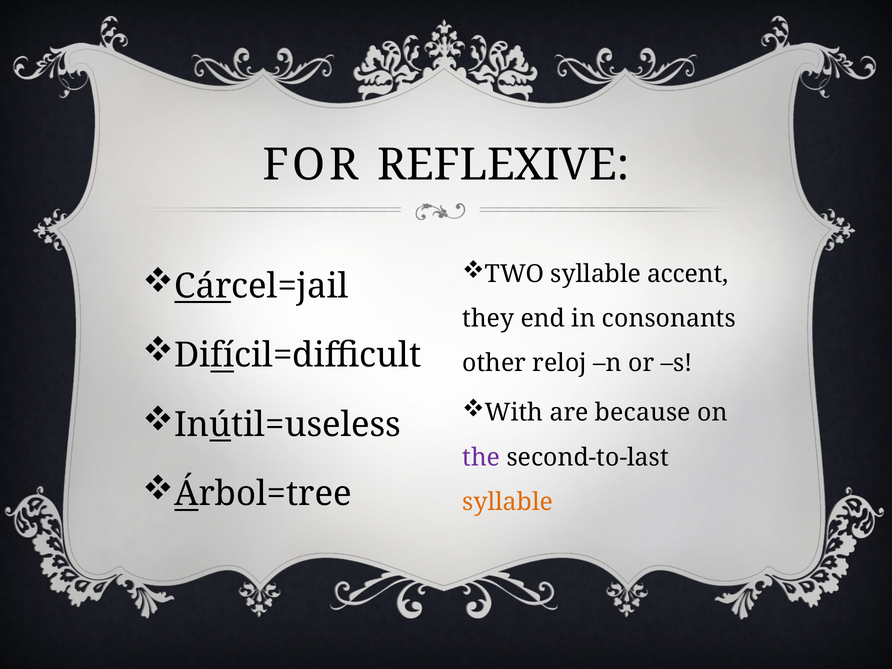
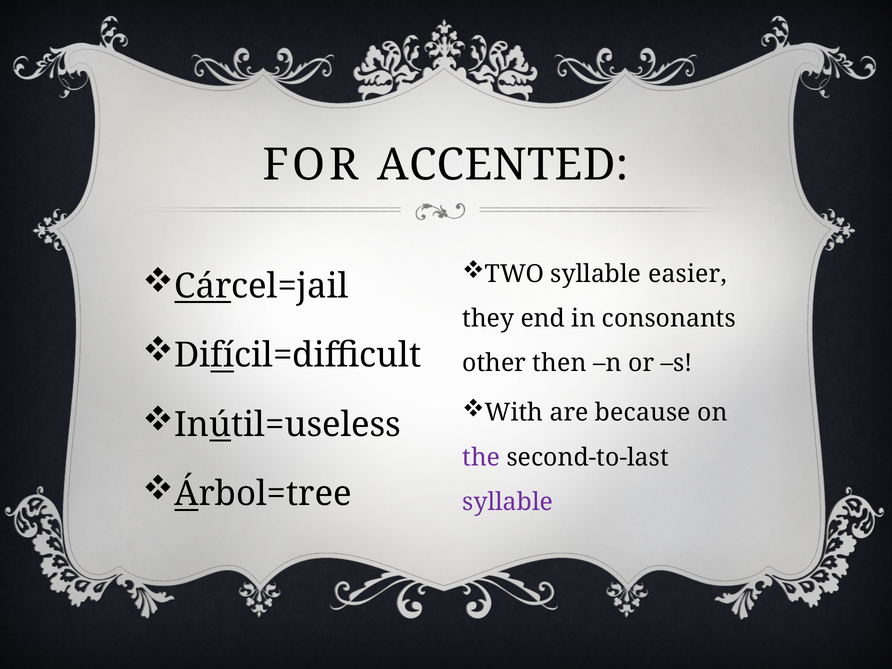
REFLEXIVE: REFLEXIVE -> ACCENTED (503, 165)
accent: accent -> easier (688, 274)
reloj: reloj -> then (560, 363)
syllable colour: orange -> purple (508, 502)
